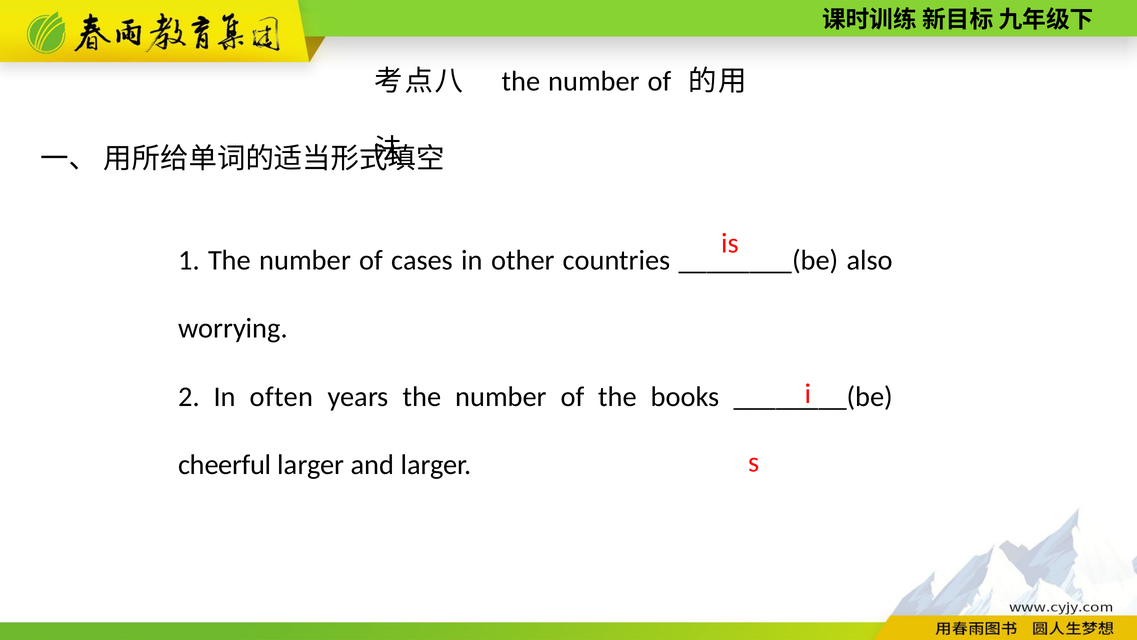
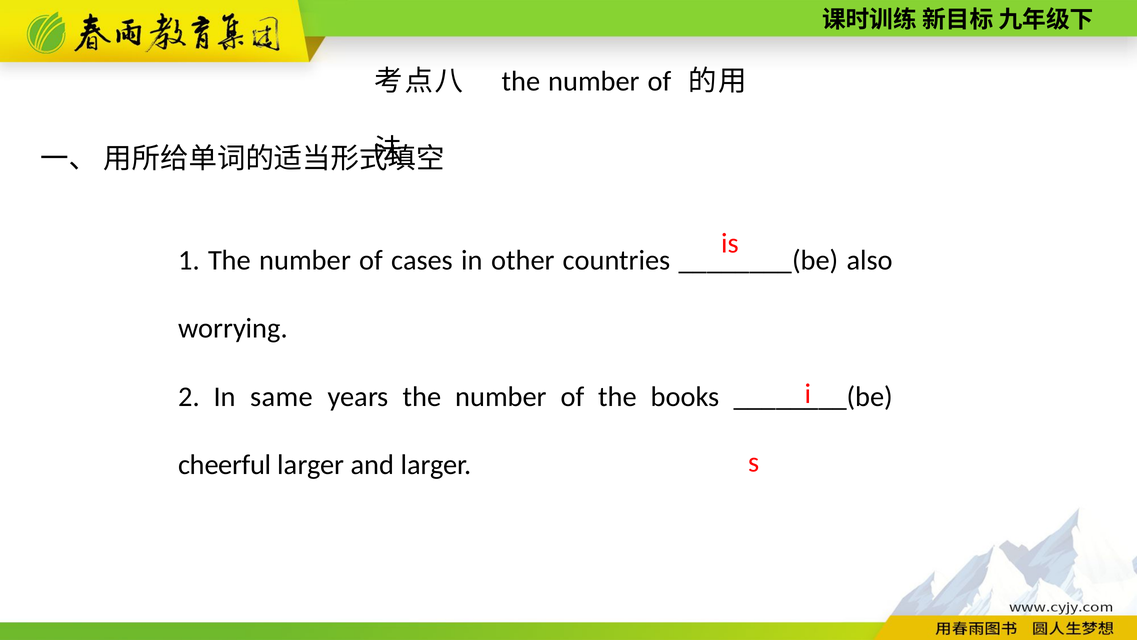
often: often -> same (282, 397)
